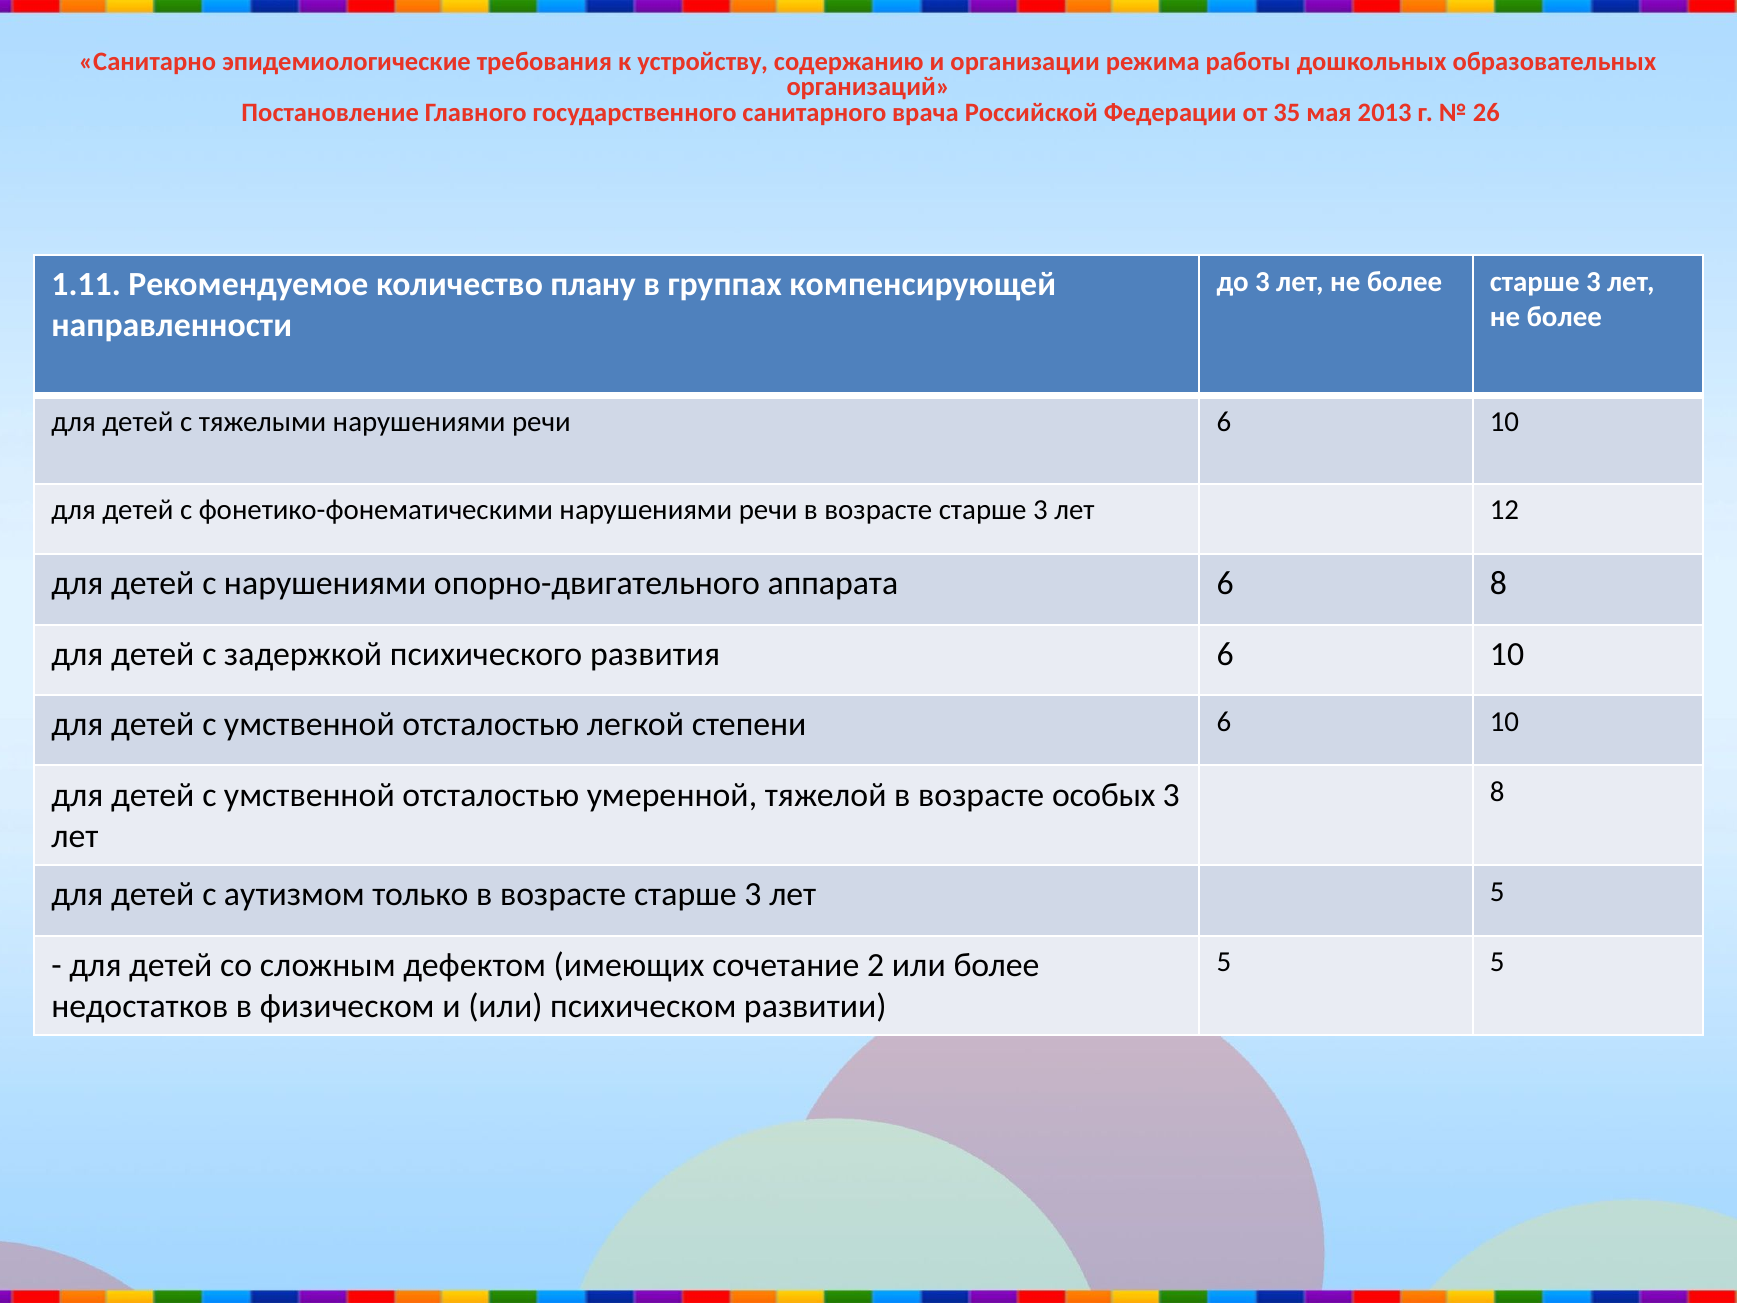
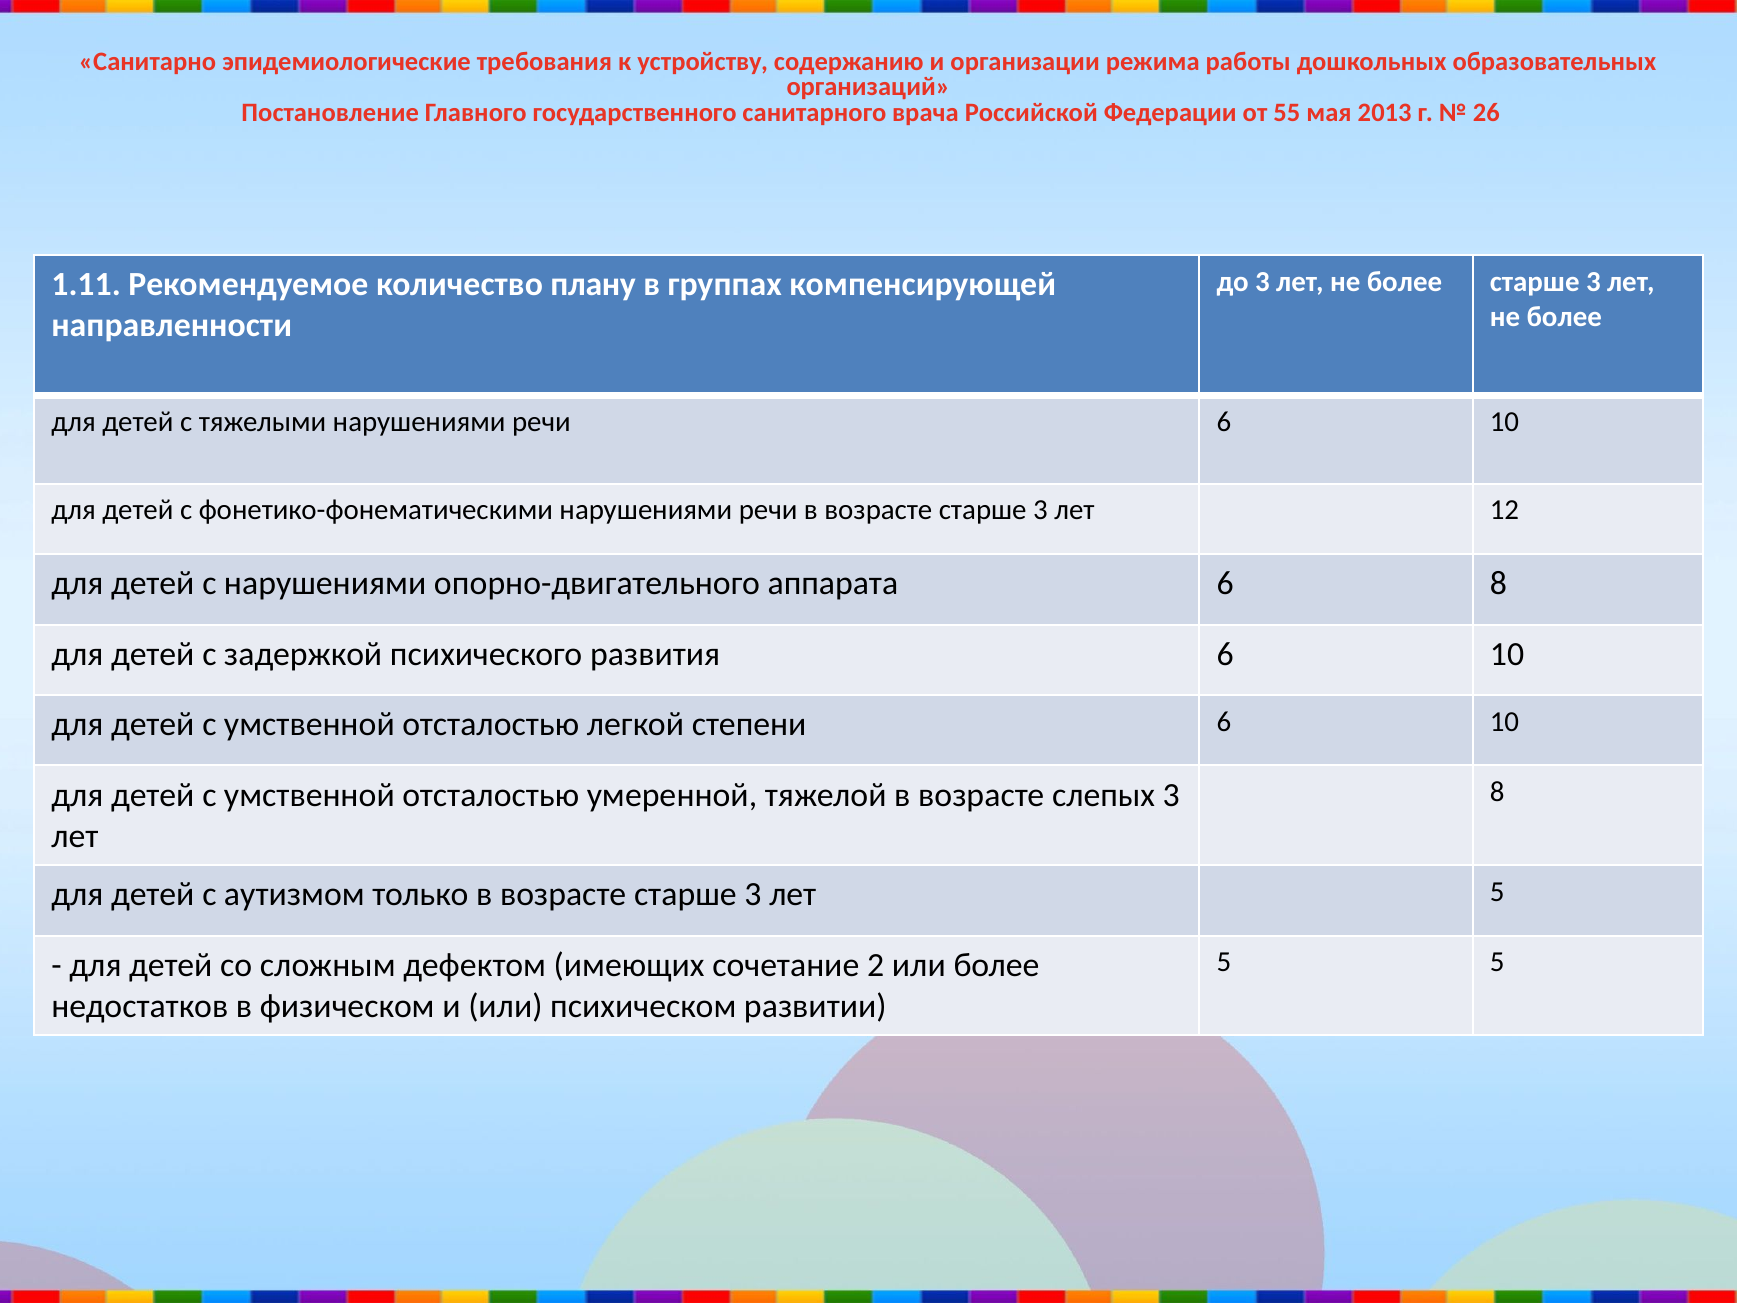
35: 35 -> 55 (1287, 112)
особых: особых -> слепых (1104, 795)
